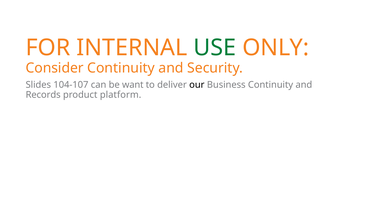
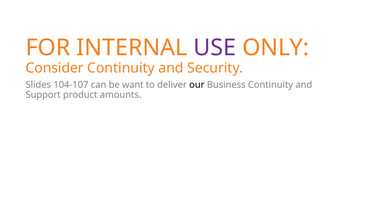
USE colour: green -> purple (215, 48)
Records: Records -> Support (43, 95)
platform: platform -> amounts (121, 95)
